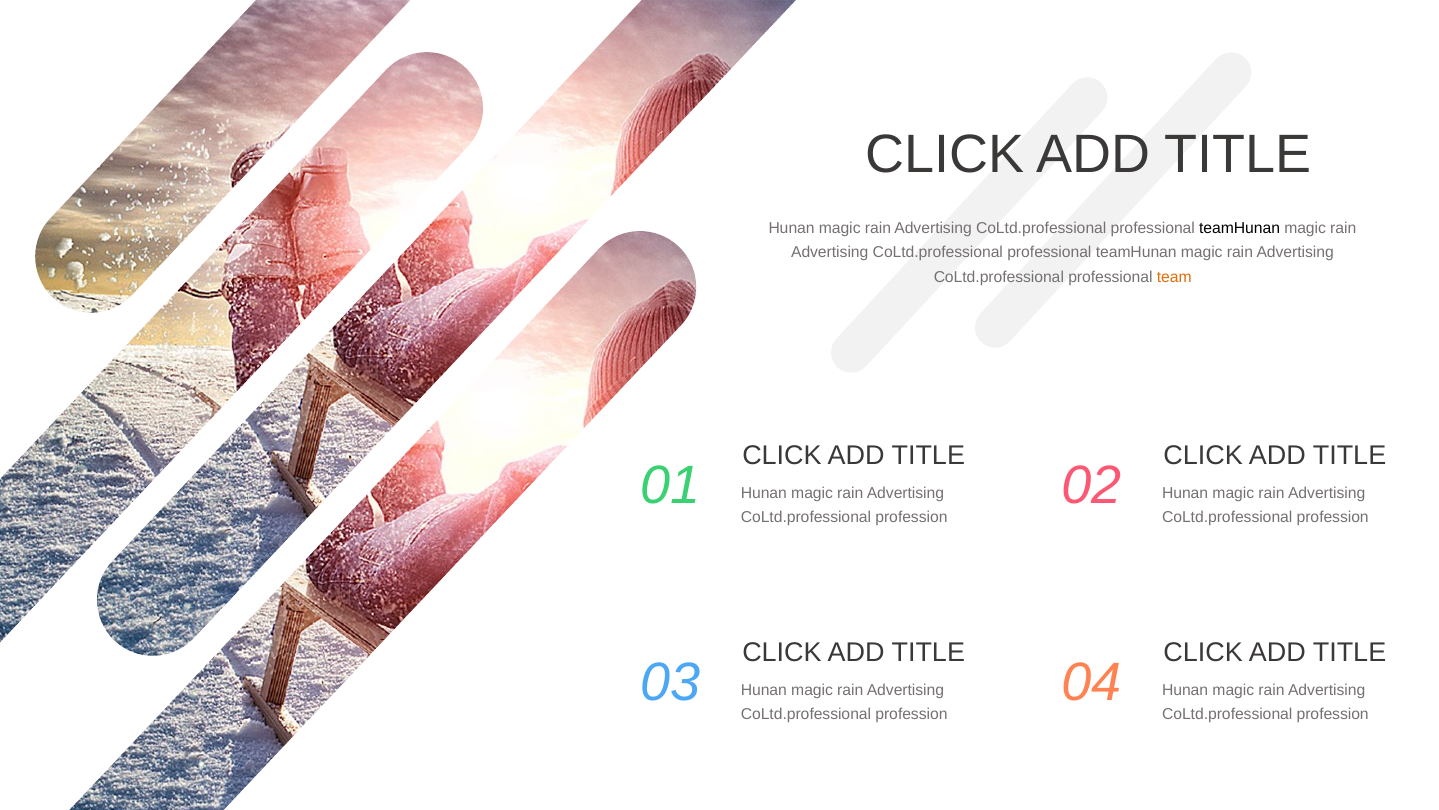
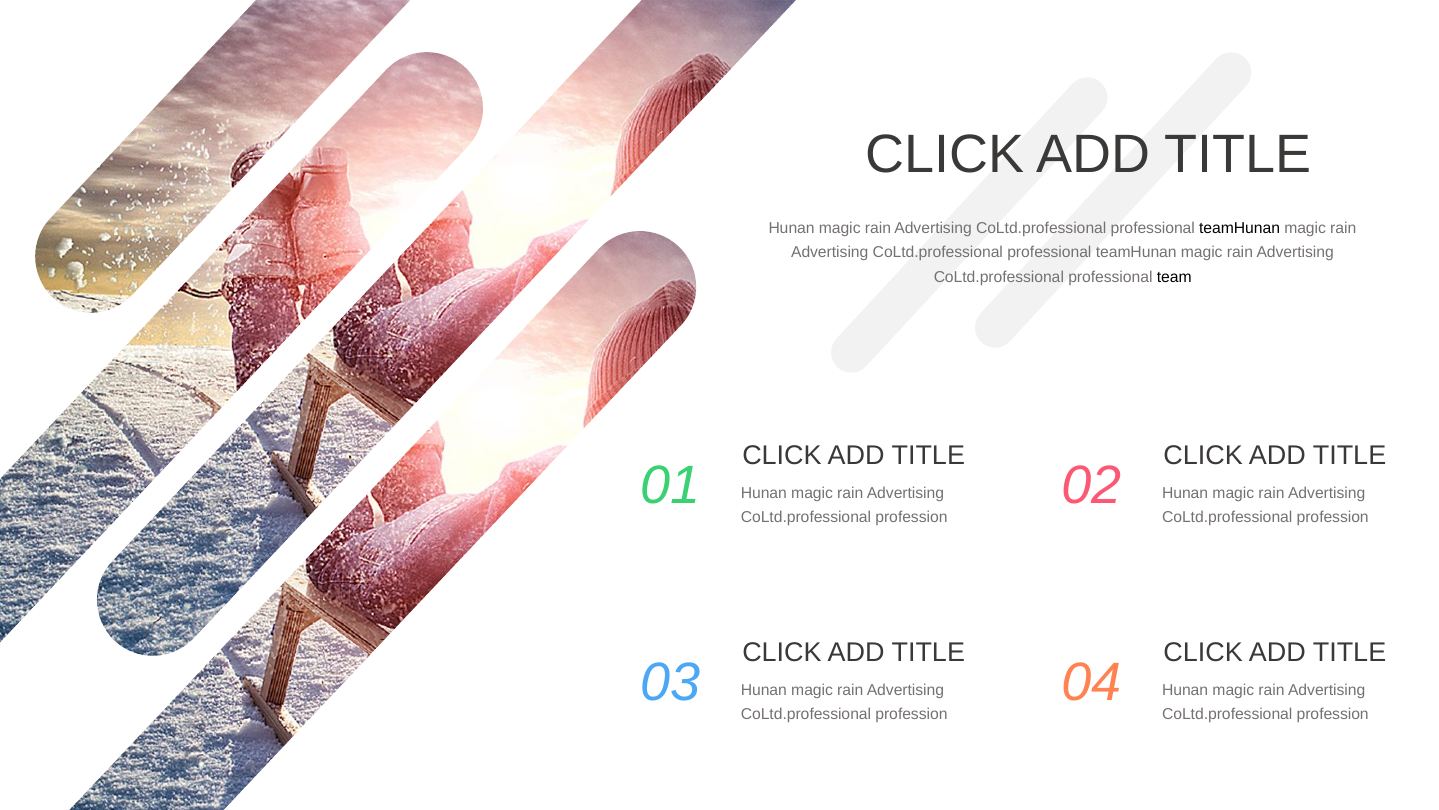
team colour: orange -> black (1174, 277)
